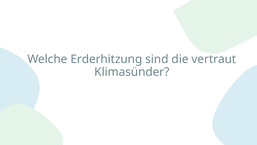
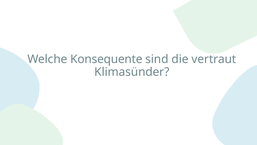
Erderhitzung: Erderhitzung -> Konsequente (106, 59)
